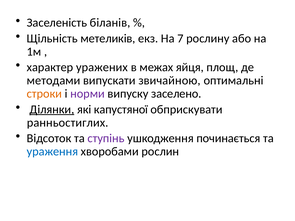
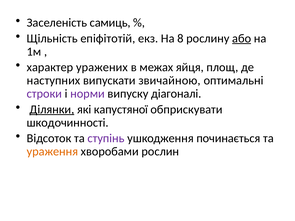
біланів: біланів -> самиць (110, 23)
метеликів: метеликів -> епіфітотій (108, 38)
7: 7 -> 8 (180, 38)
або underline: none -> present (242, 38)
методами: методами -> наступних (54, 81)
строки colour: orange -> purple (44, 94)
заселено: заселено -> діагоналі (176, 94)
ранньостиглих: ранньостиглих -> шкодочинності (68, 123)
ураження colour: blue -> orange (52, 152)
